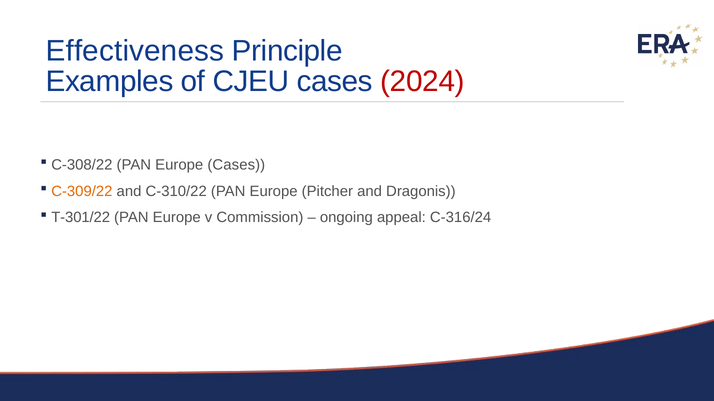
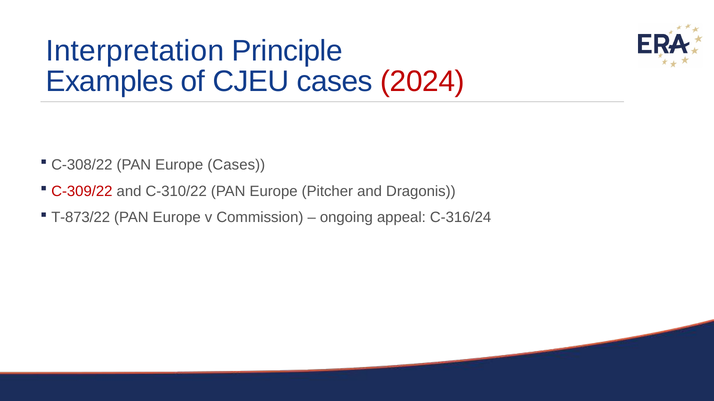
Effectiveness: Effectiveness -> Interpretation (135, 51)
C-309/22 colour: orange -> red (82, 191)
T-301/22: T-301/22 -> T-873/22 (81, 218)
